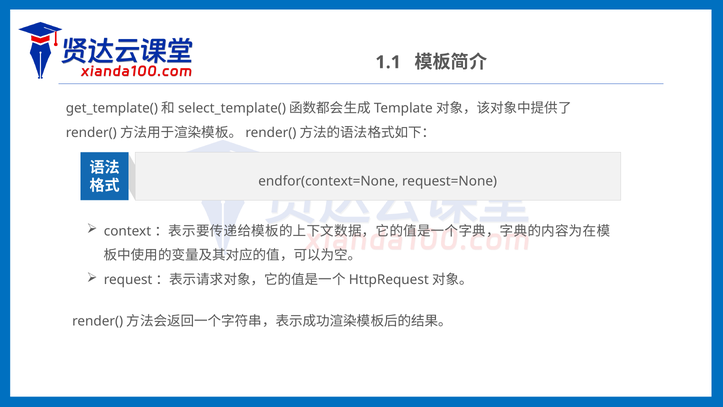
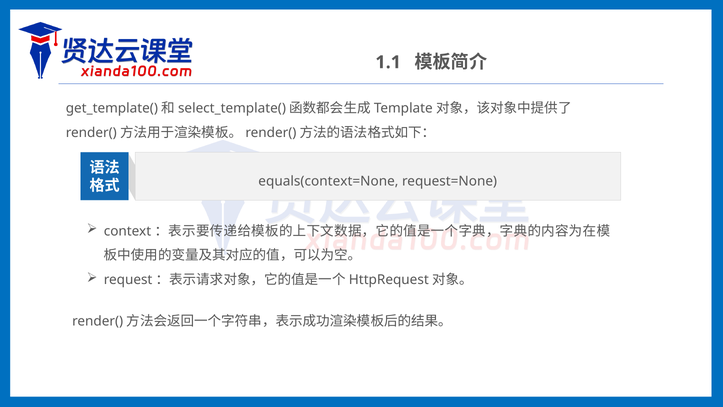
endfor(context=None: endfor(context=None -> equals(context=None (328, 181)
